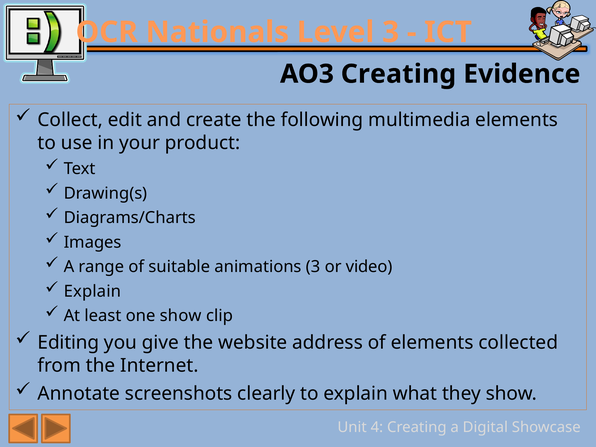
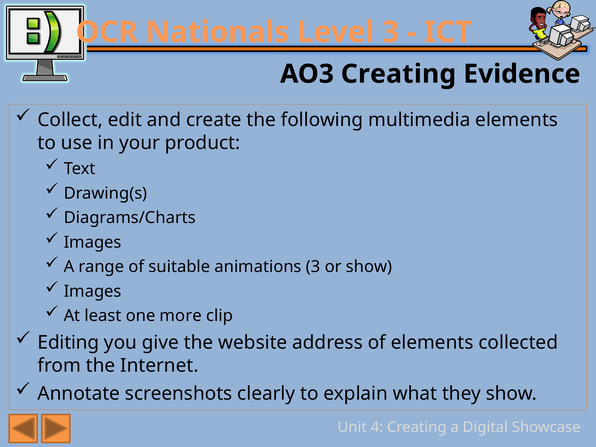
or video: video -> show (369, 267)
Explain: Explain -> Images (93, 291)
one show: show -> more (181, 316)
